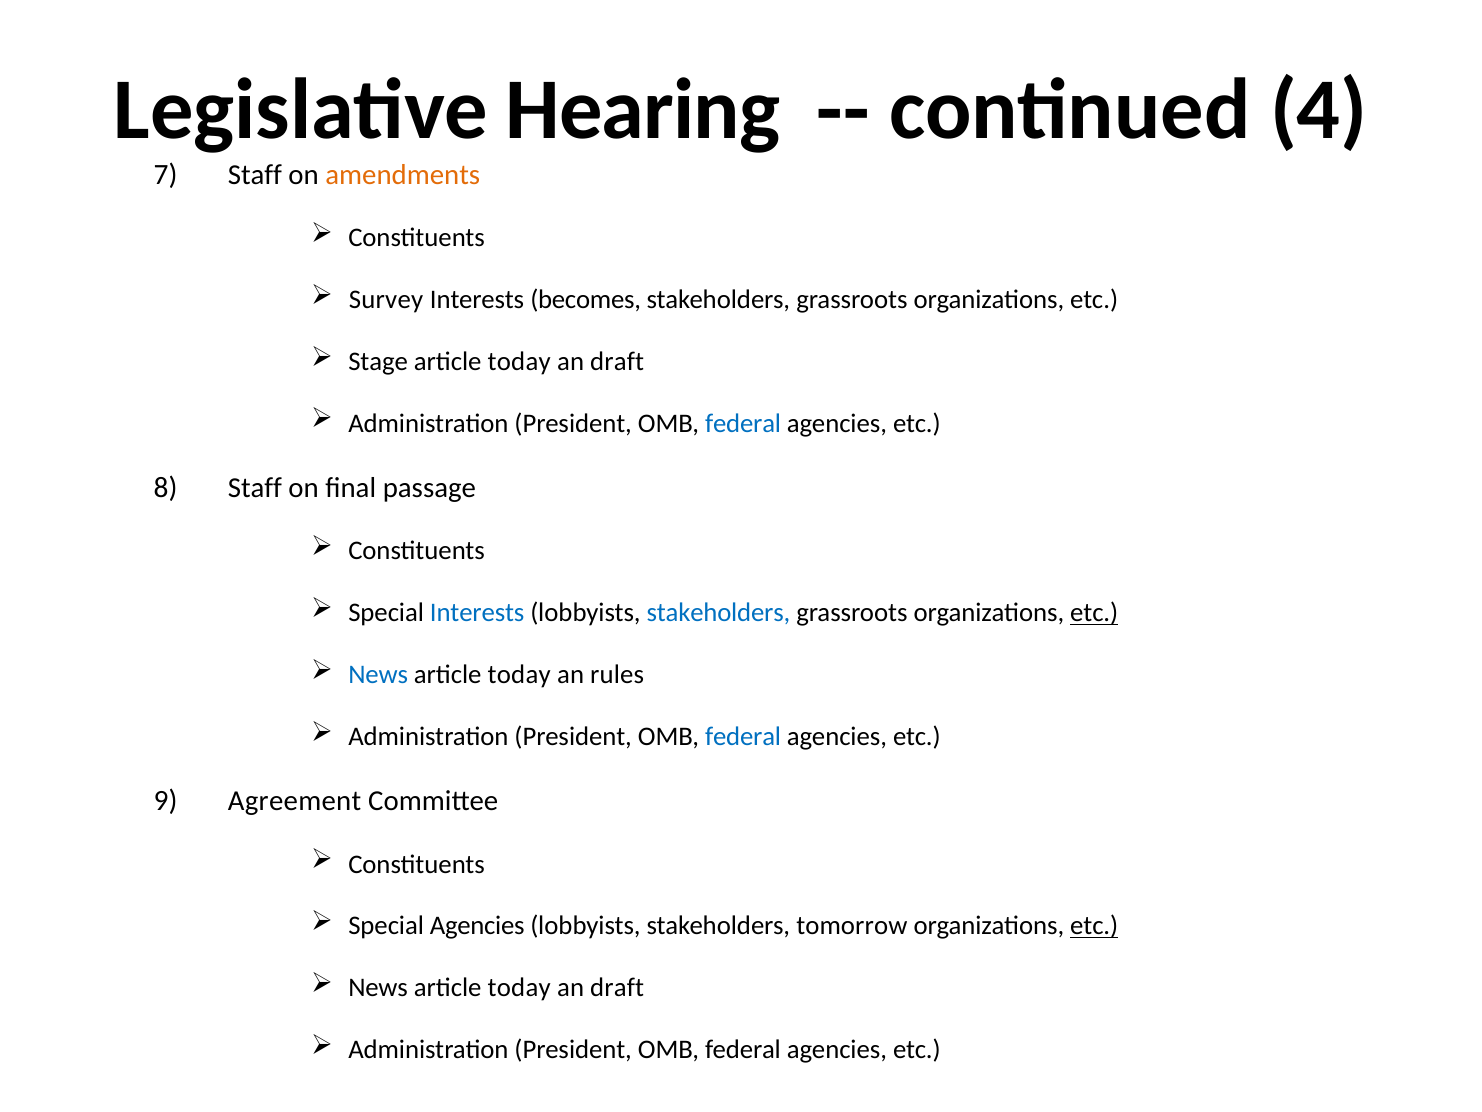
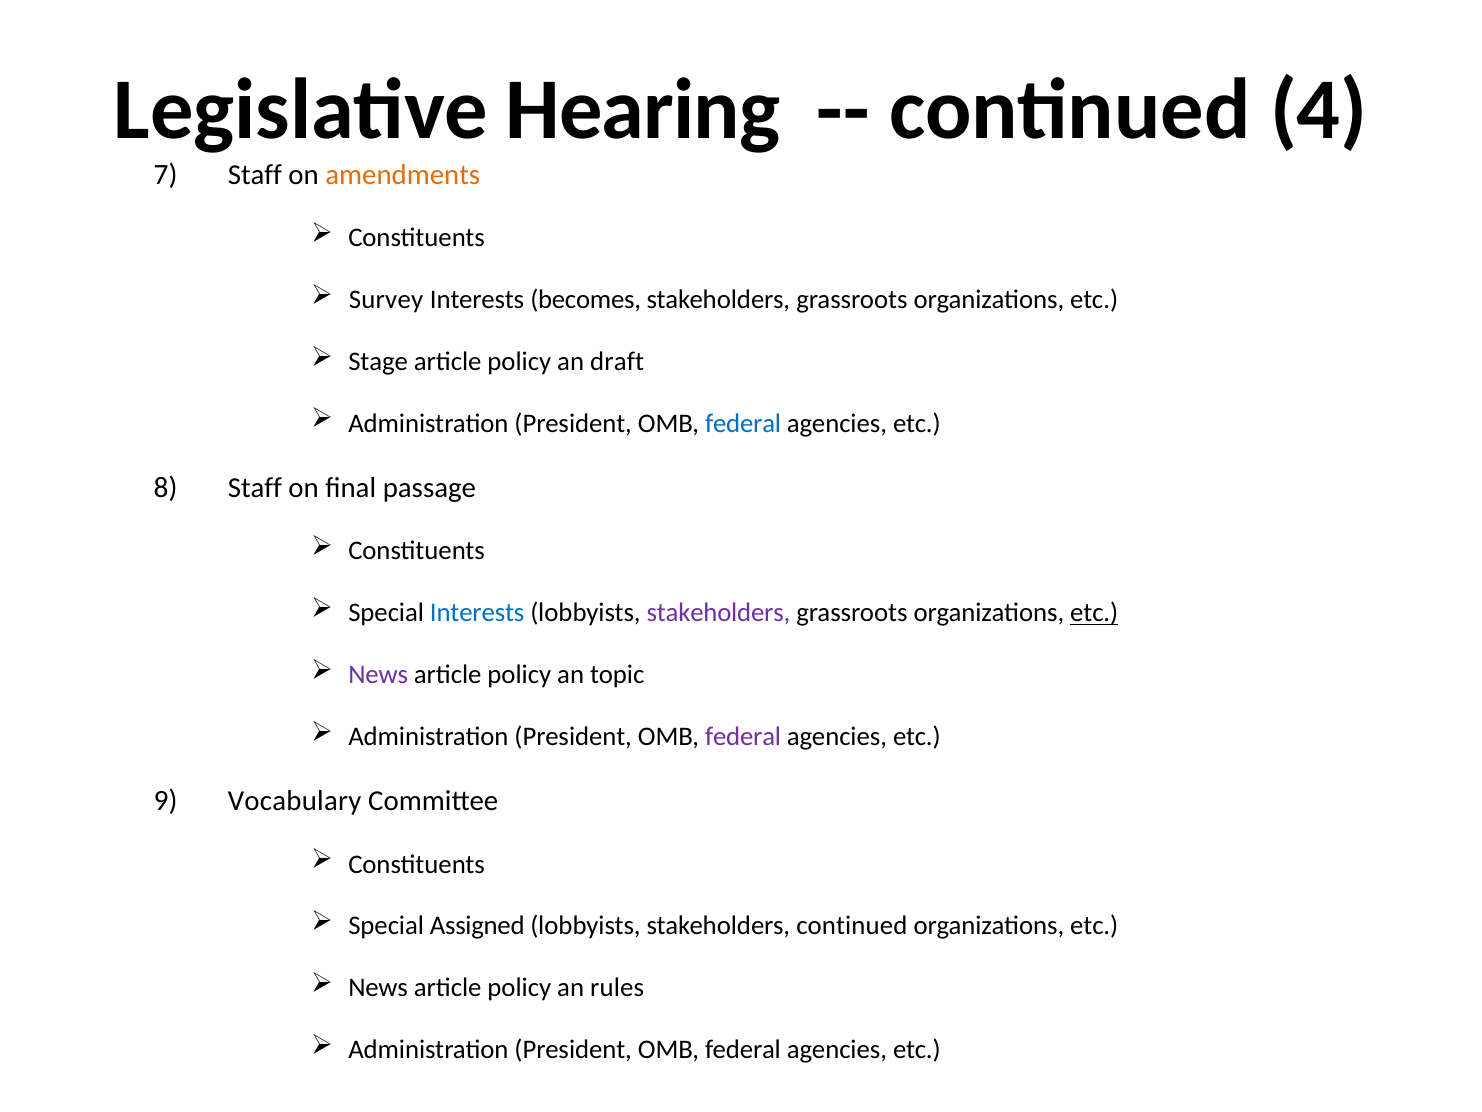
today: today -> policy (519, 361)
stakeholders colour: blue -> purple (718, 613)
News colour: blue -> purple (378, 674)
today: today -> policy (519, 674)
rules: rules -> topic (617, 674)
federal colour: blue -> purple (743, 736)
Agreement: Agreement -> Vocabulary (295, 801)
Special Agencies: Agencies -> Assigned (477, 926)
stakeholders tomorrow: tomorrow -> continued (852, 926)
etc underline: present -> none (1094, 926)
today: today -> policy (519, 987)
draft: draft -> rules (617, 987)
